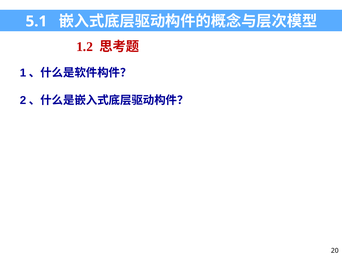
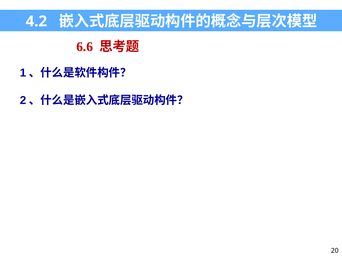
5.1: 5.1 -> 4.2 (36, 21)
1.2: 1.2 -> 6.6 (85, 47)
